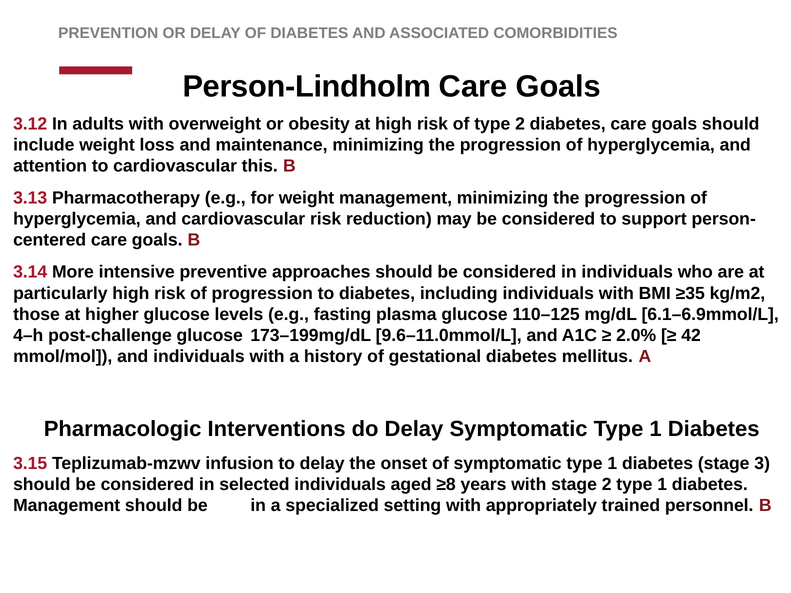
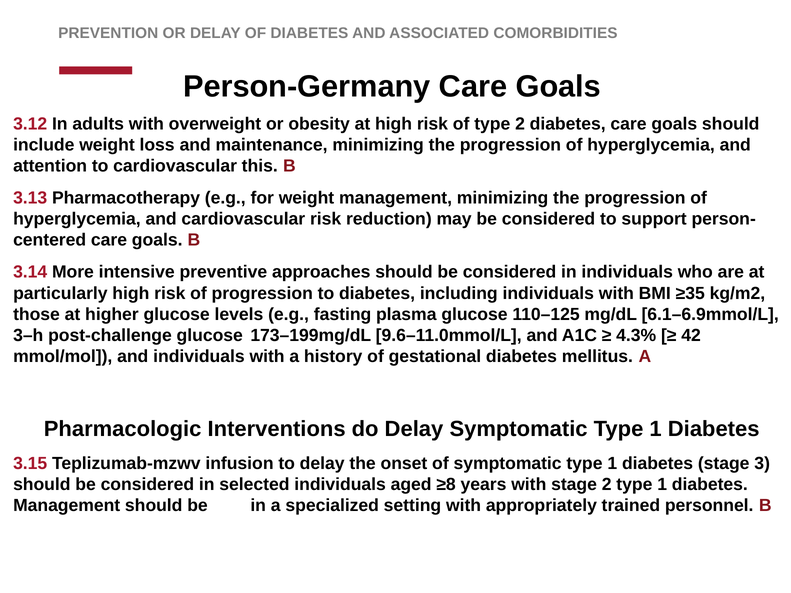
Person-Lindholm: Person-Lindholm -> Person-Germany (307, 87)
4–h: 4–h -> 3–h (28, 336)
2.0%: 2.0% -> 4.3% (636, 336)
